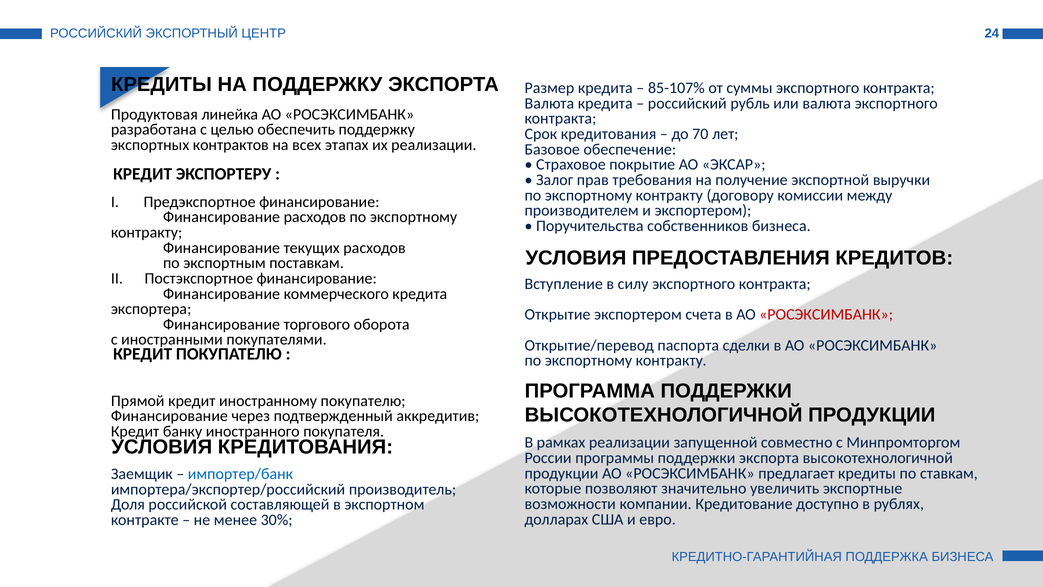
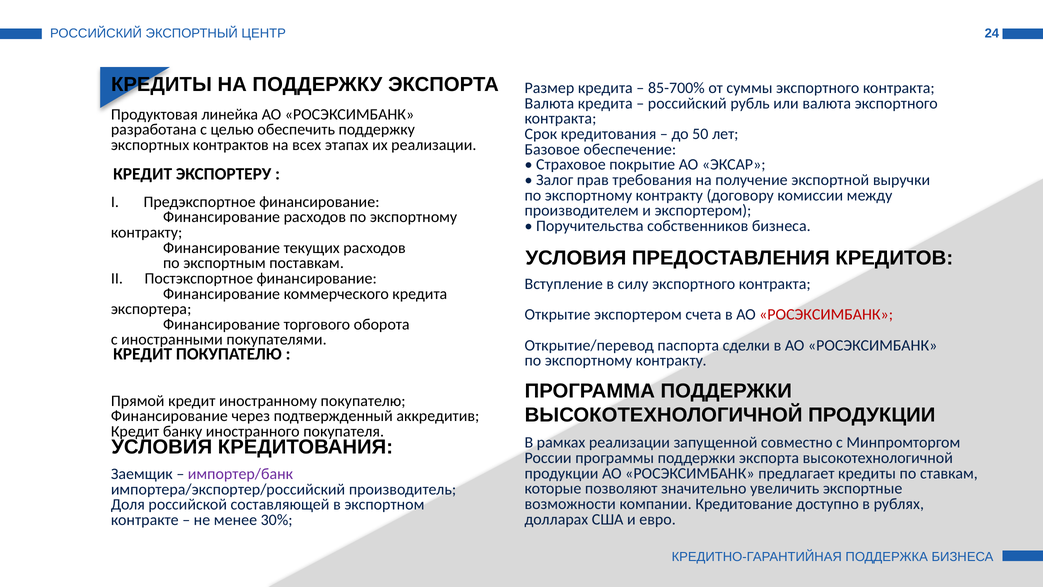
85-107%: 85-107% -> 85-700% (676, 88)
70: 70 -> 50 (700, 134)
импортер/банк colour: blue -> purple (240, 474)
